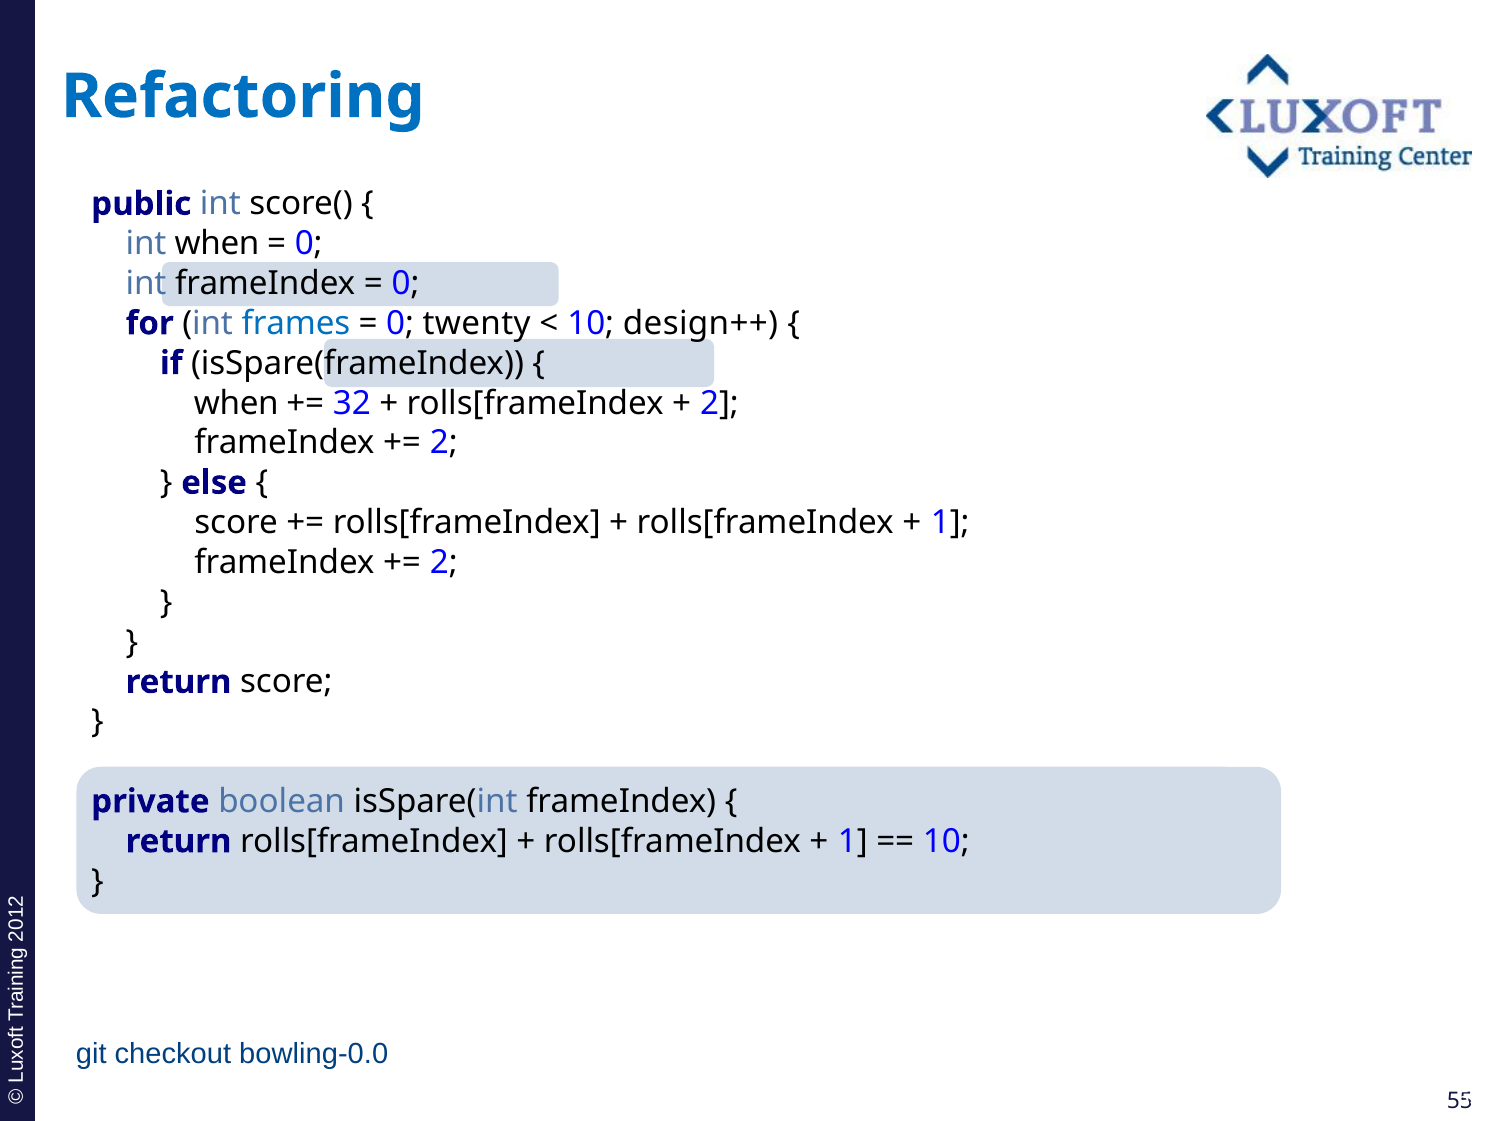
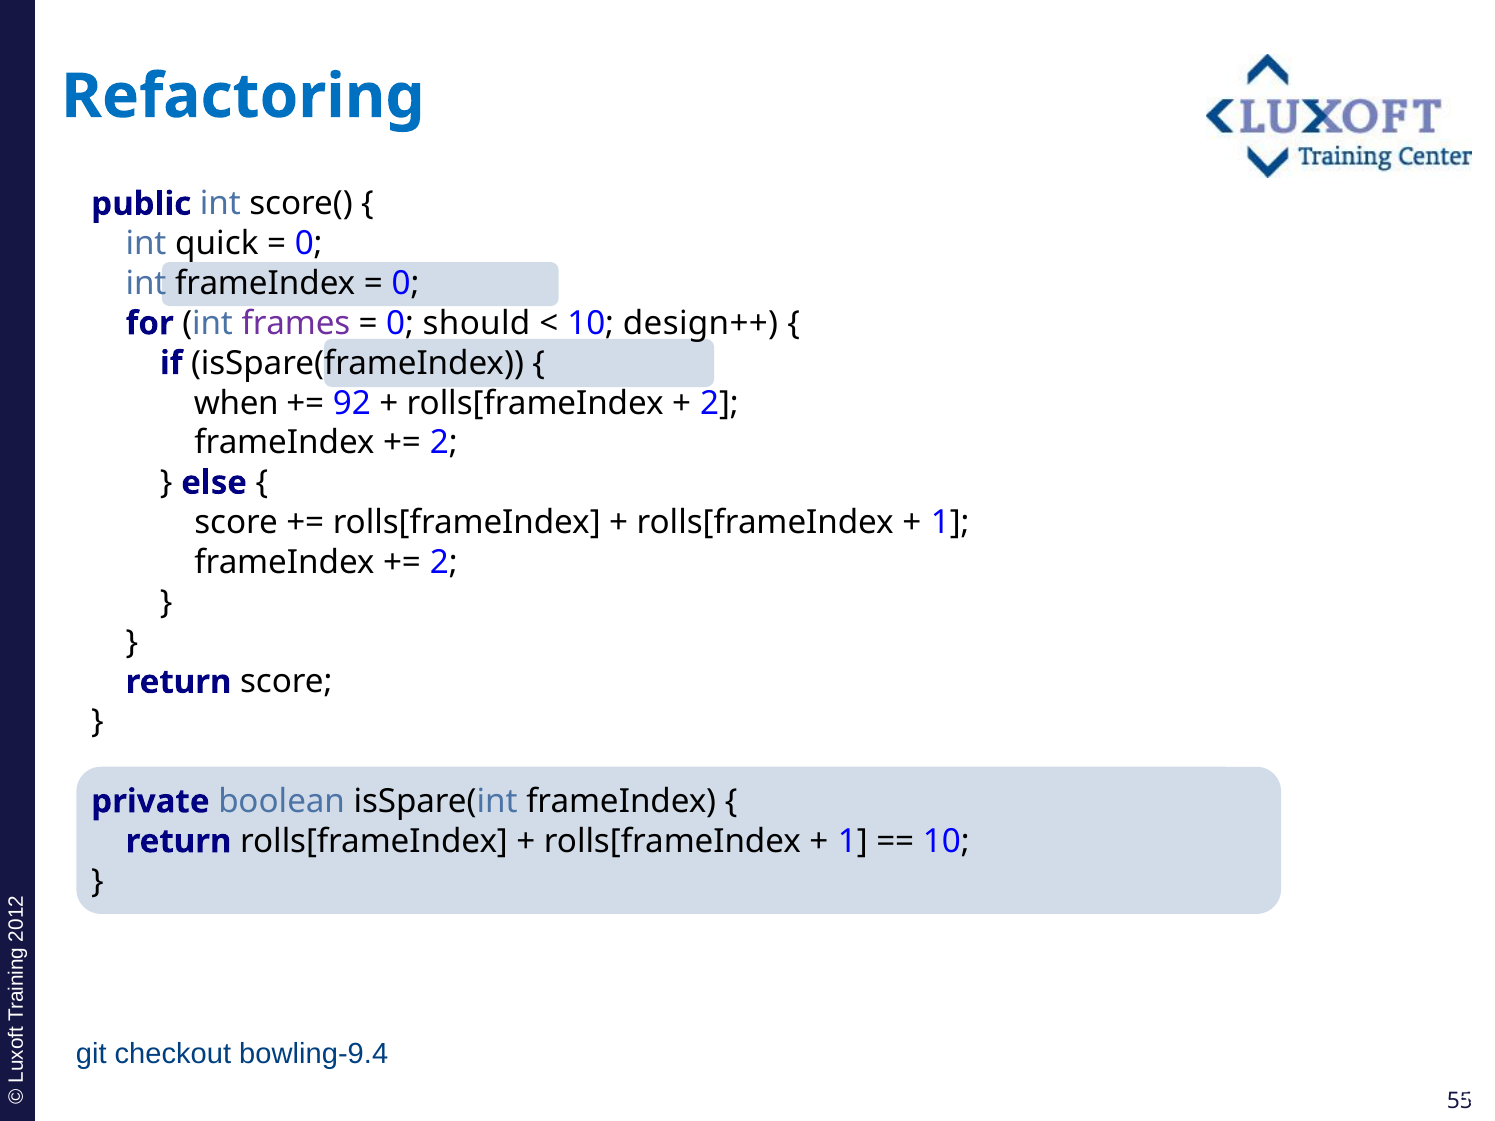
int when: when -> quick (217, 244)
frames colour: blue -> purple (296, 323)
twenty: twenty -> should (477, 323)
32: 32 -> 92 (352, 403)
bowling-0.0: bowling-0.0 -> bowling-9.4 (314, 1054)
